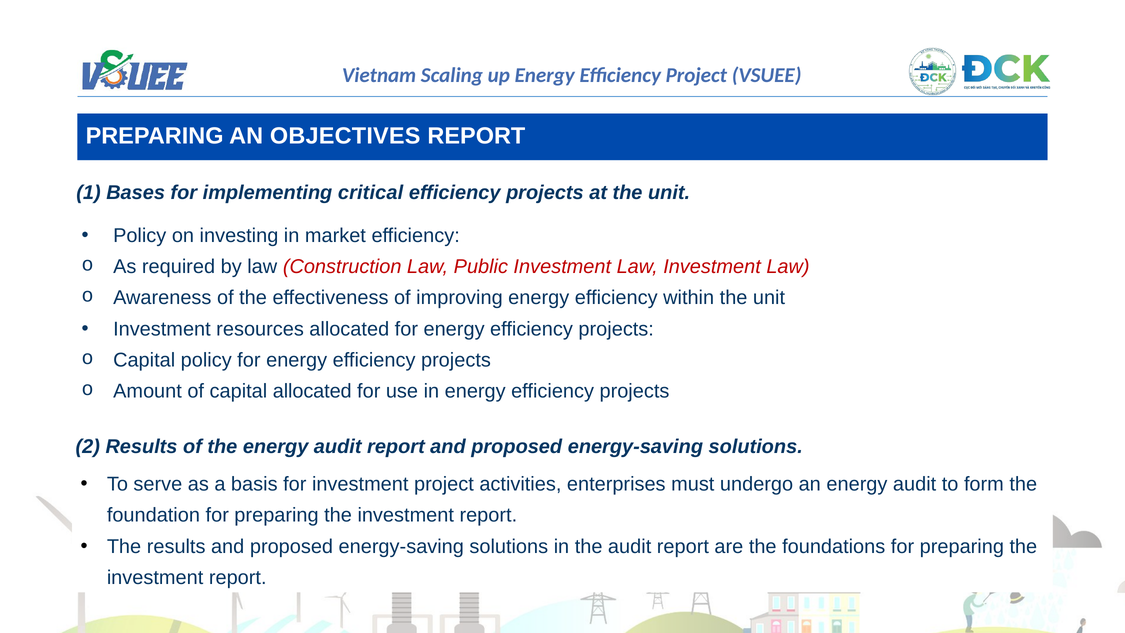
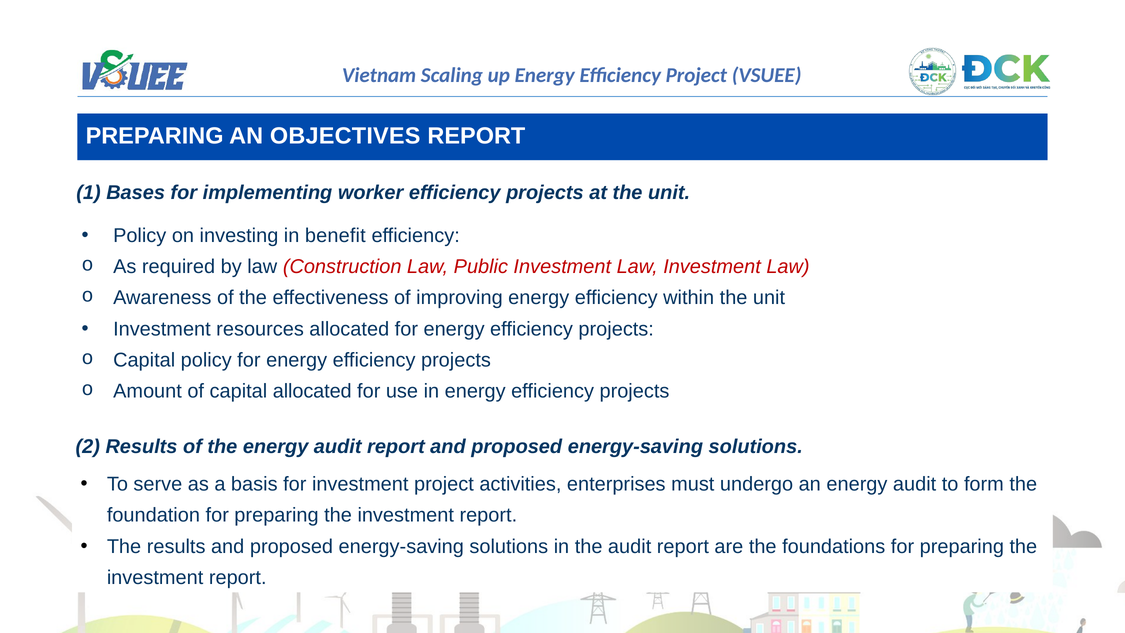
critical: critical -> worker (371, 193)
market: market -> benefit (335, 236)
